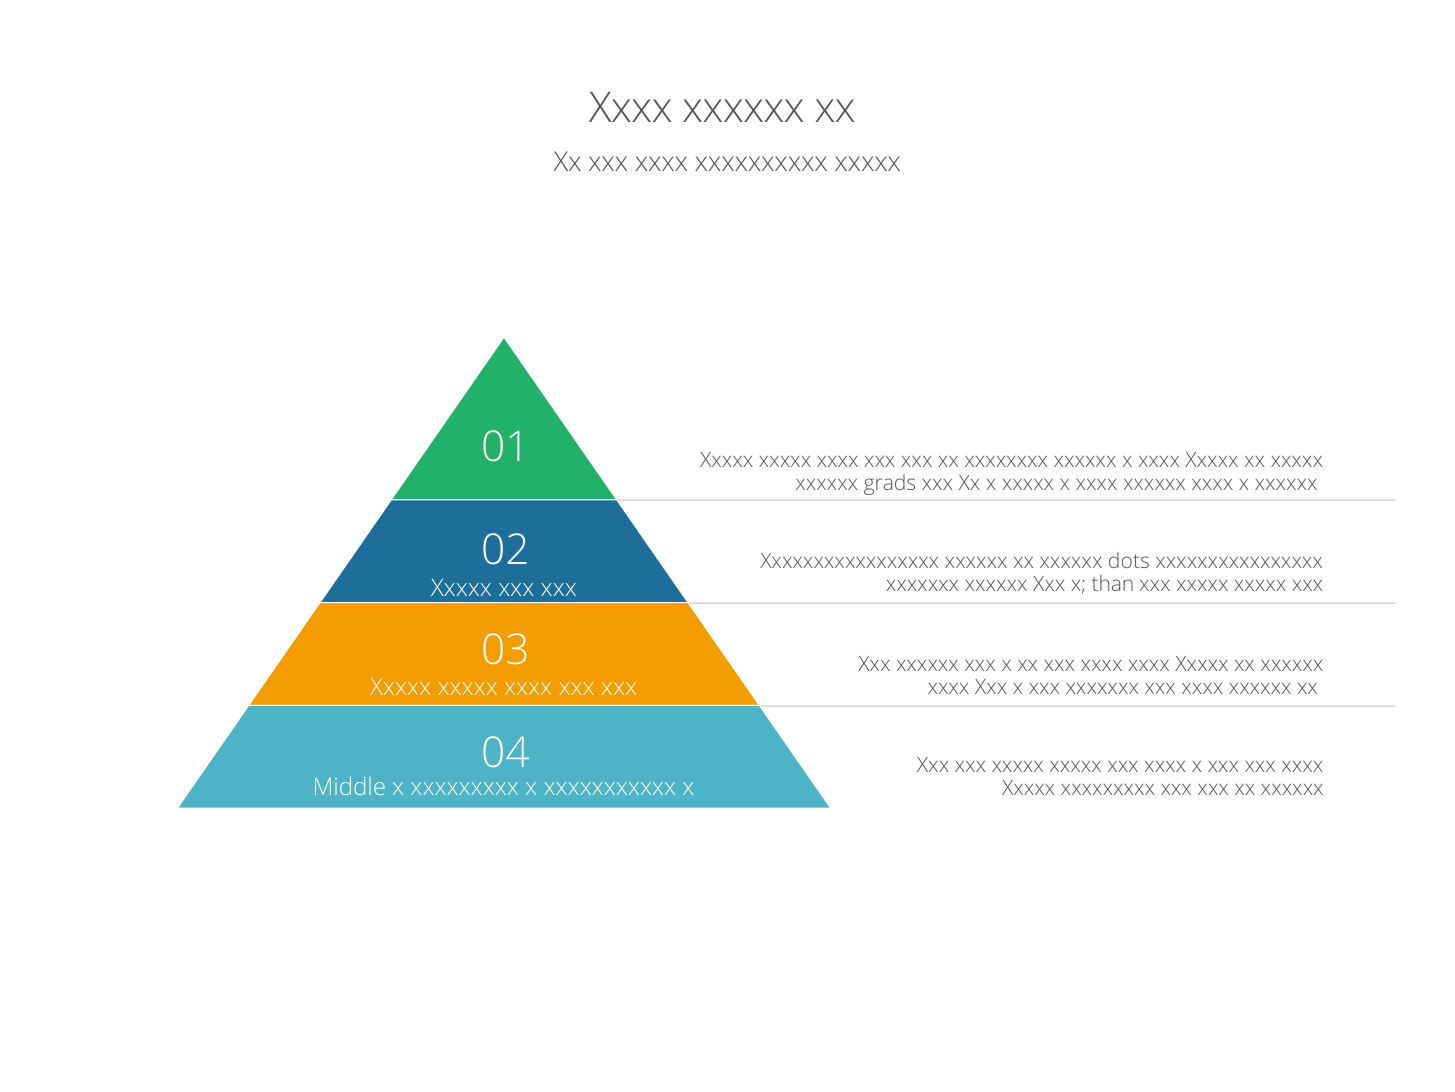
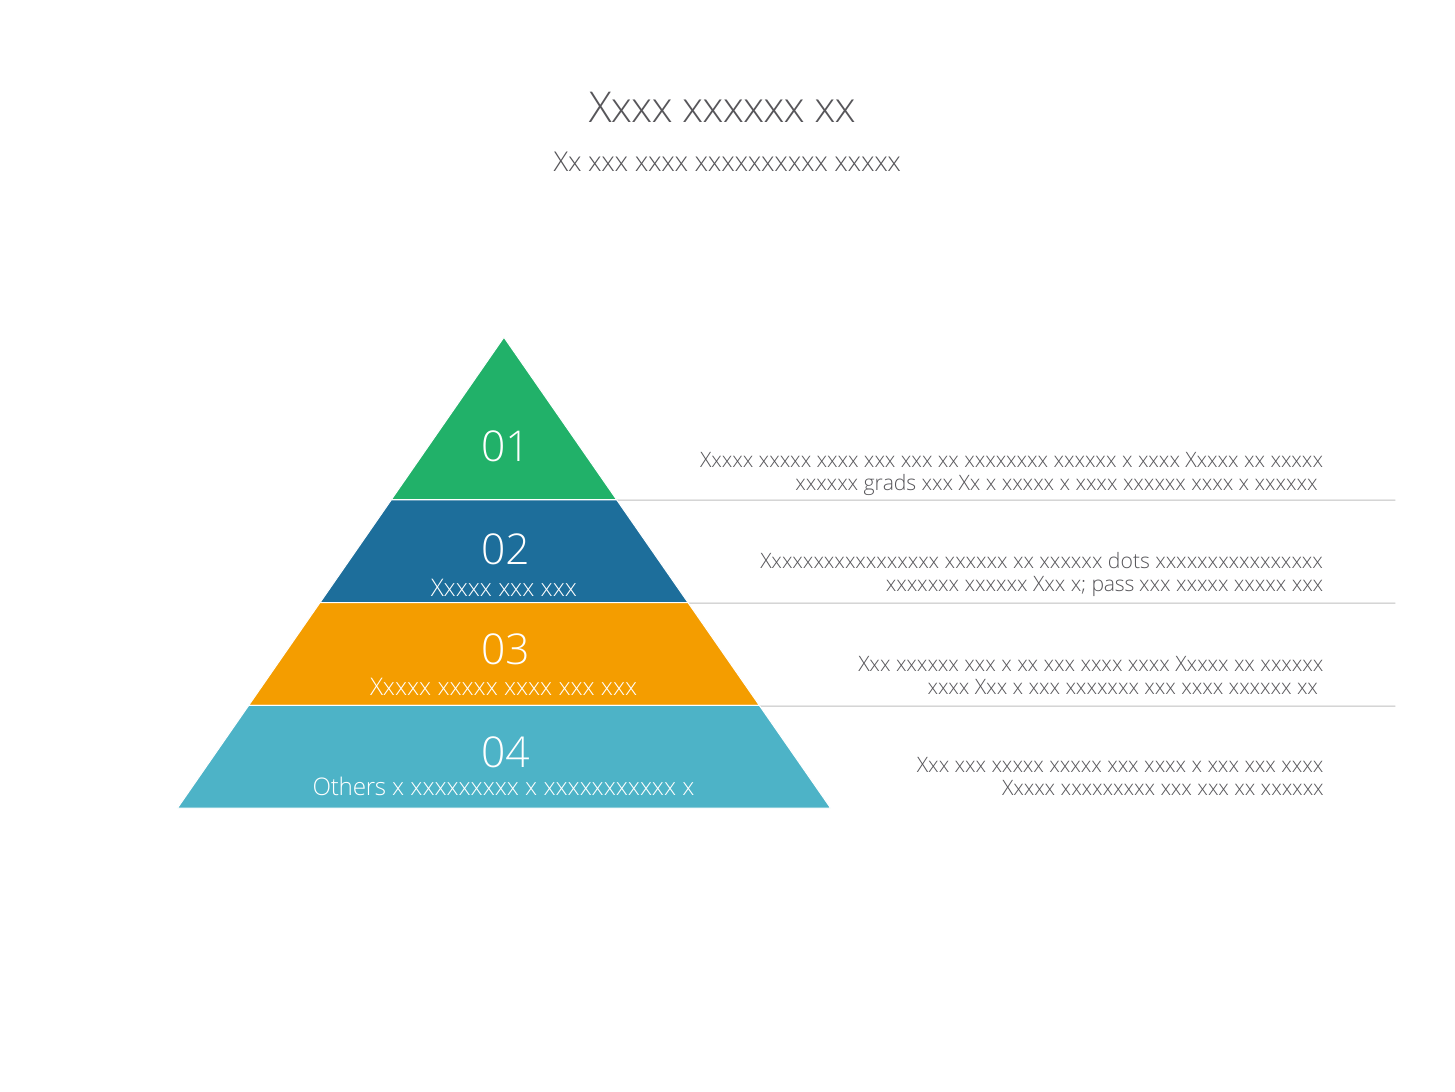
than: than -> pass (1113, 584)
Middle: Middle -> Others (349, 787)
